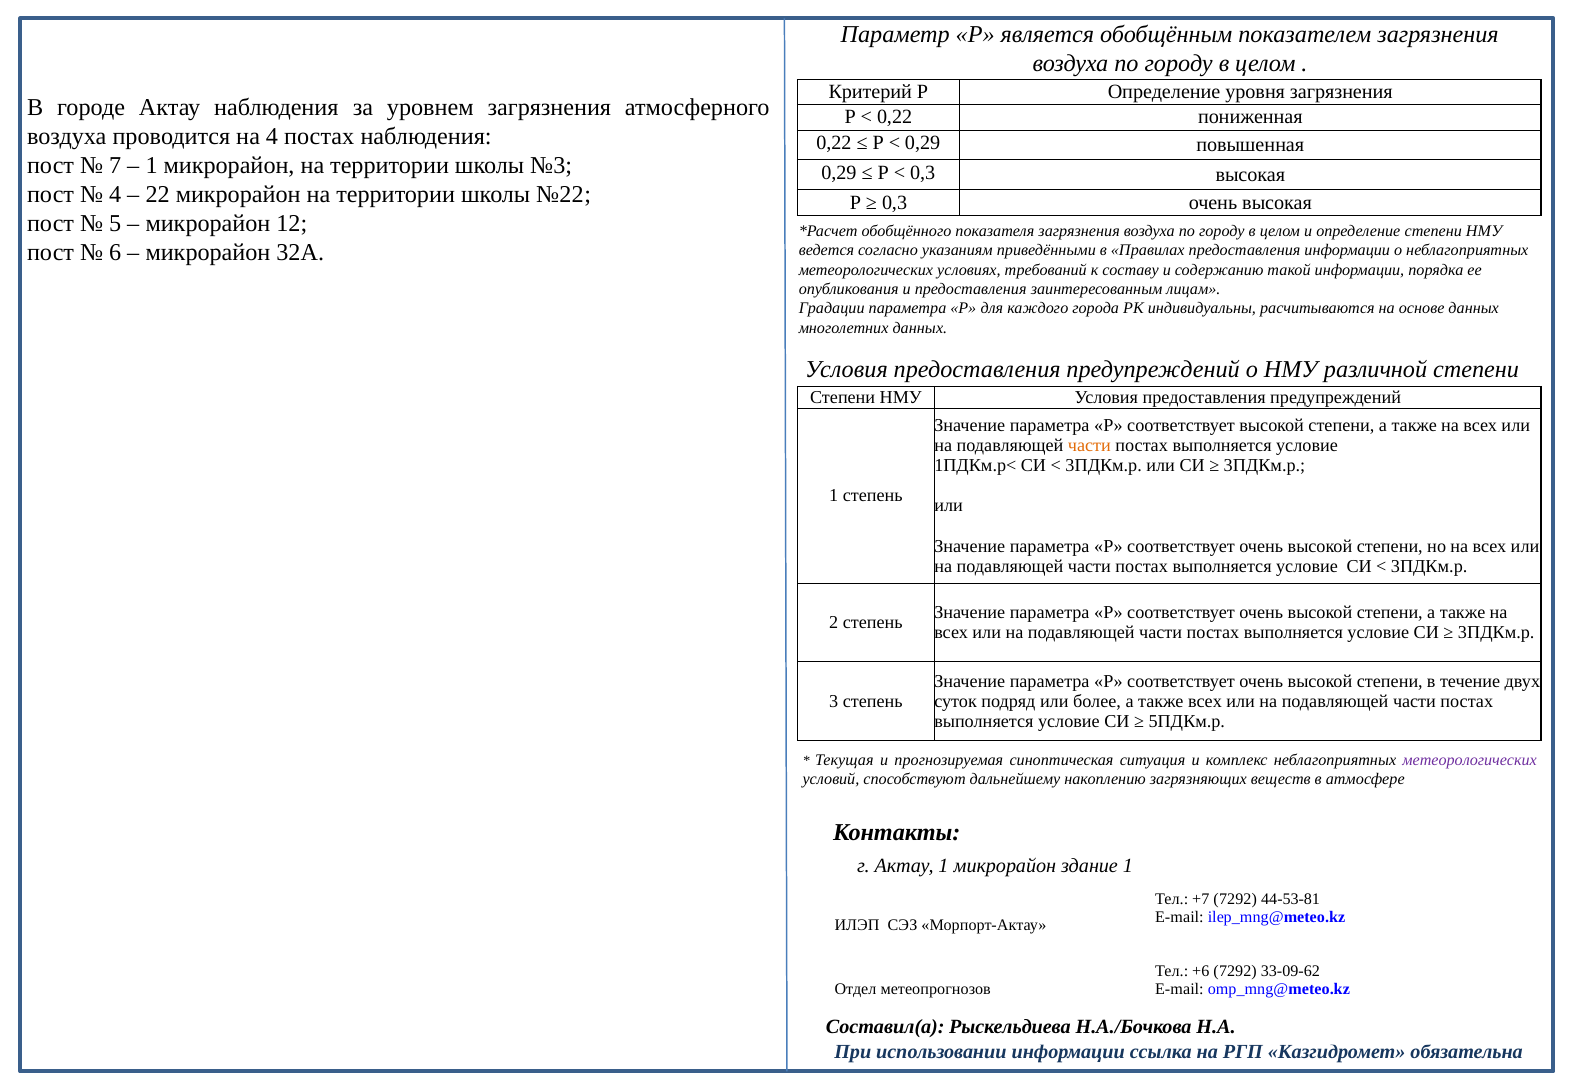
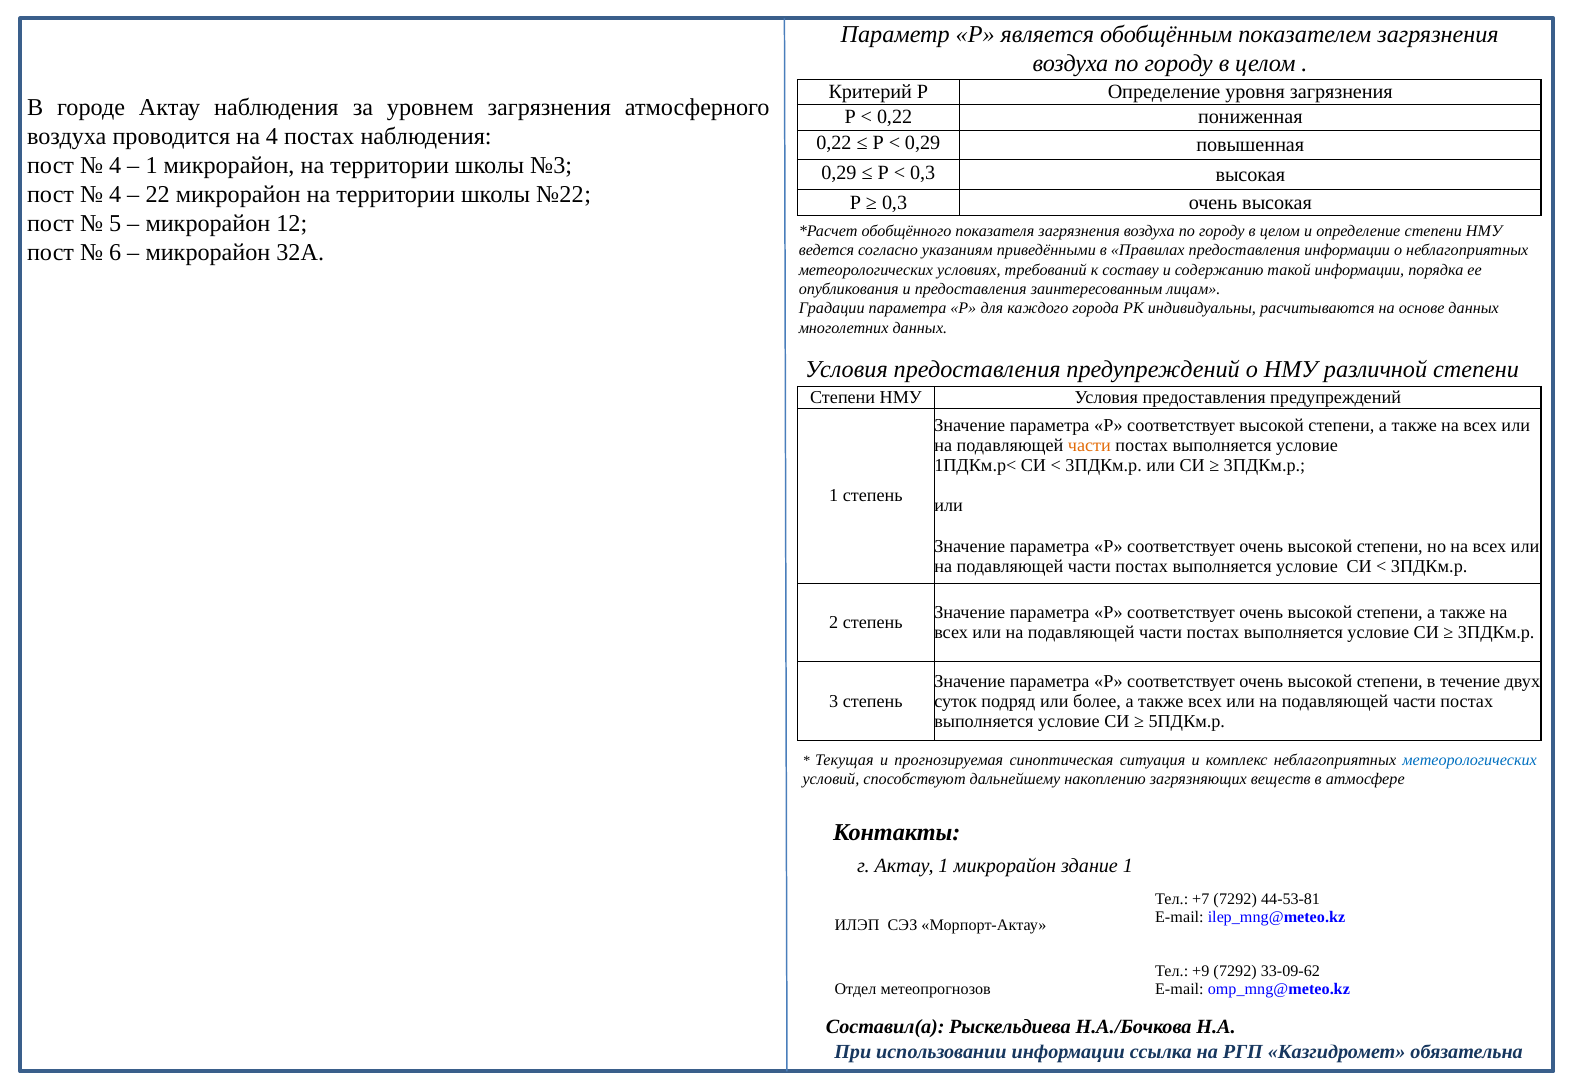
7: 7 -> 4 (115, 166)
метеорологических colour: purple -> blue (1470, 760)
+6: +6 -> +9 (1201, 971)
